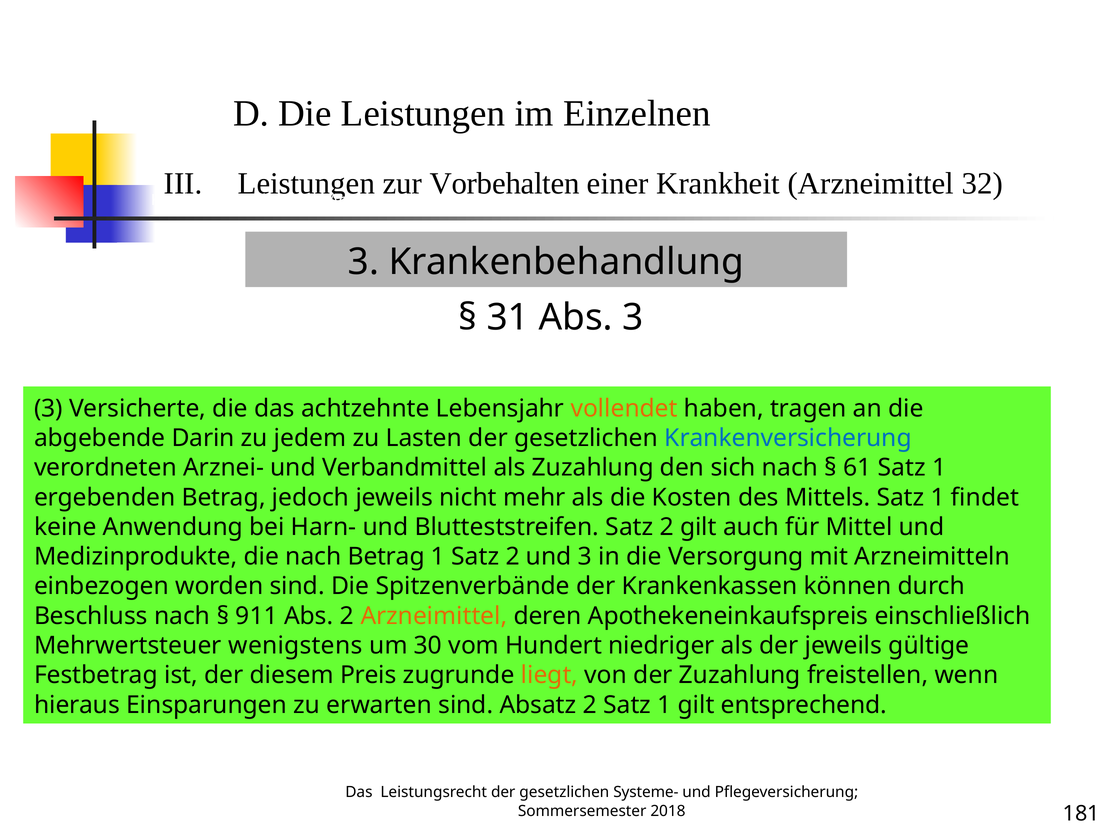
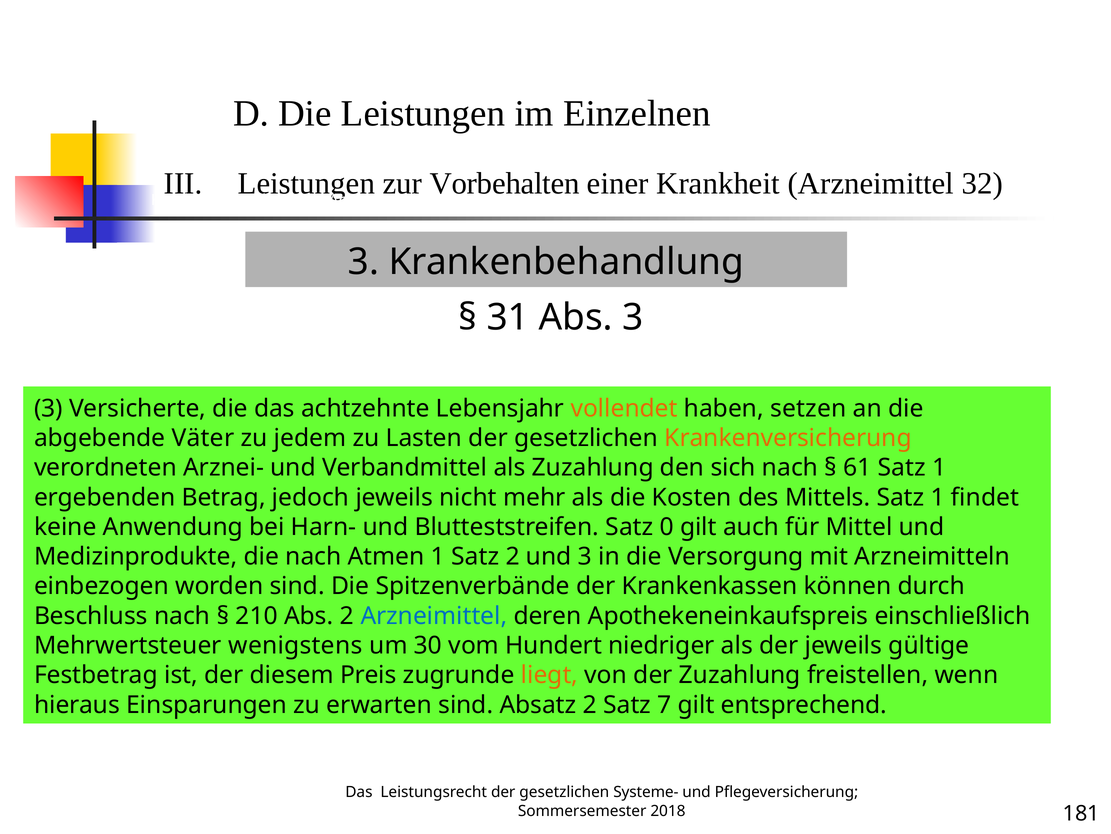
tragen: tragen -> setzen (808, 408)
Darin: Darin -> Väter (203, 438)
Krankenversicherung colour: blue -> orange (788, 438)
Blutteststreifen Satz 2: 2 -> 0 (667, 527)
nach Betrag: Betrag -> Atmen (386, 556)
911: 911 -> 210 (257, 615)
Arzneimittel colour: orange -> blue (434, 615)
2 Satz 1: 1 -> 7 (664, 704)
